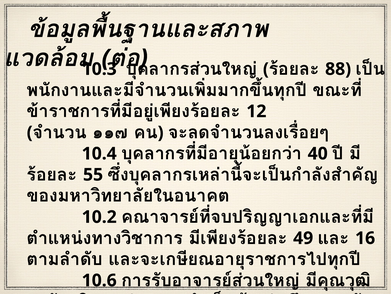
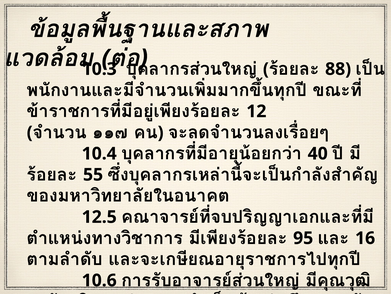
10.2: 10.2 -> 12.5 (99, 217)
49: 49 -> 95 (303, 238)
